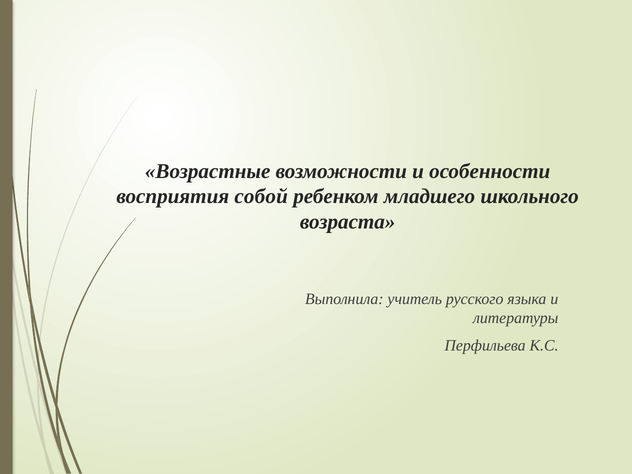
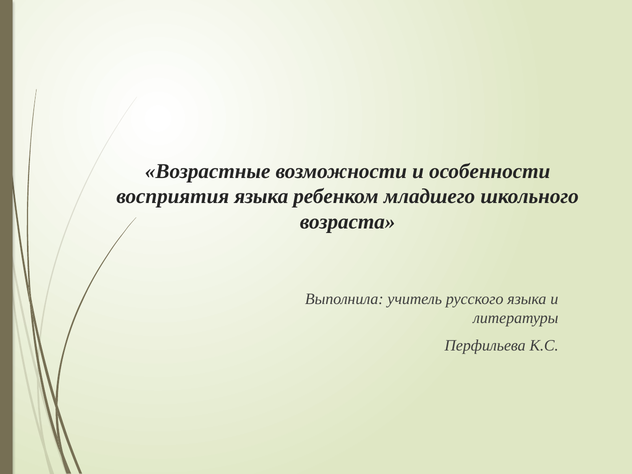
восприятия собой: собой -> языка (261, 196)
